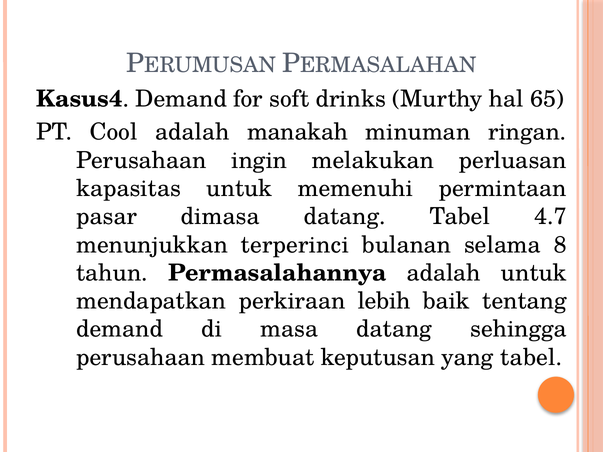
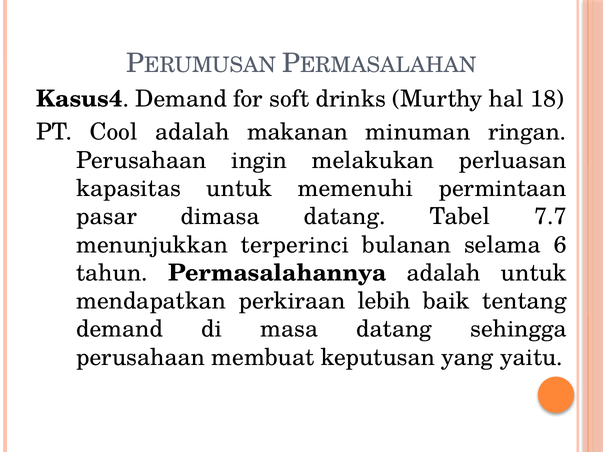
65: 65 -> 18 (547, 99)
manakah: manakah -> makanan (298, 132)
4.7: 4.7 -> 7.7 (550, 217)
8: 8 -> 6 (560, 245)
yang tabel: tabel -> yaitu (532, 358)
